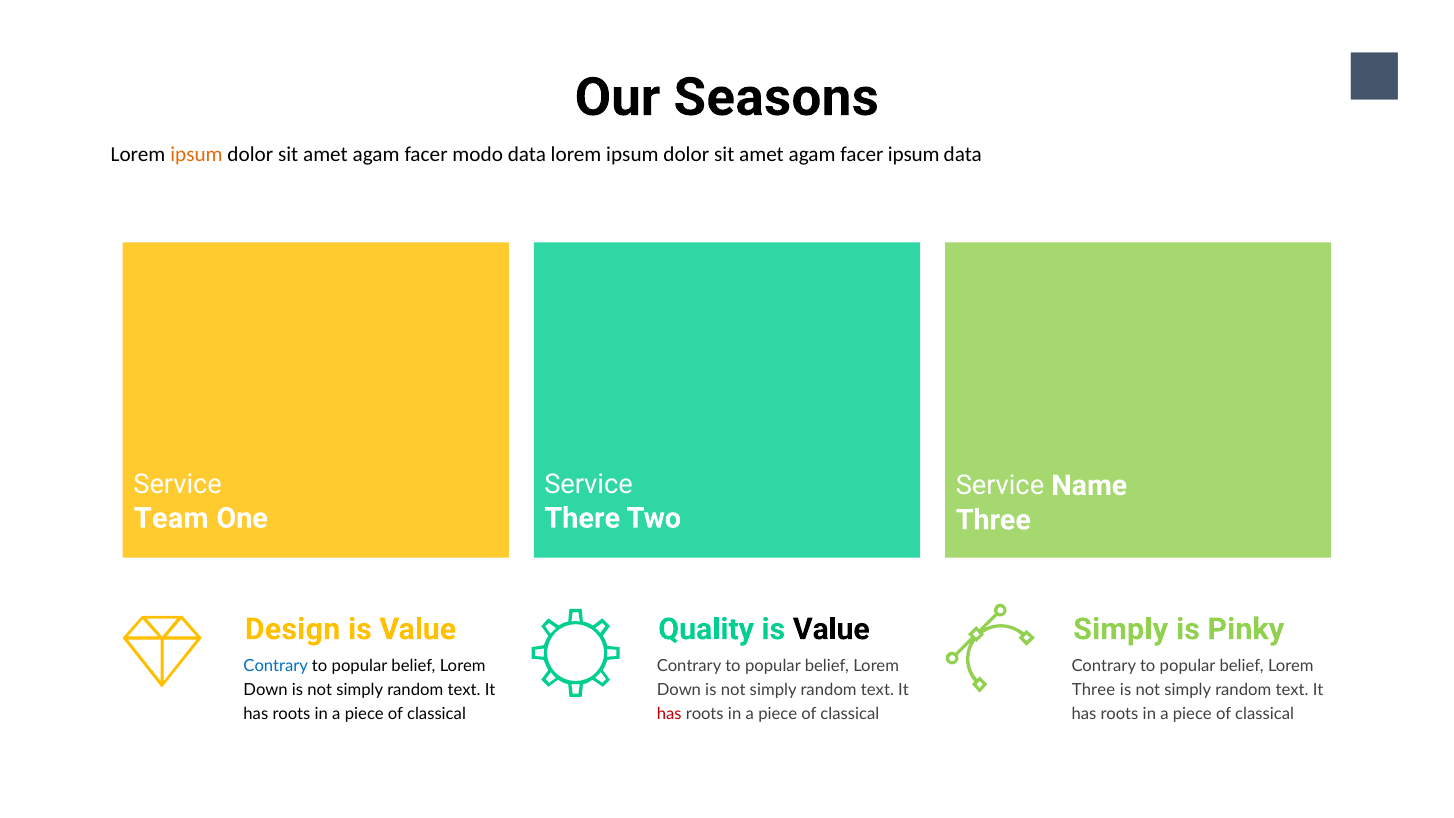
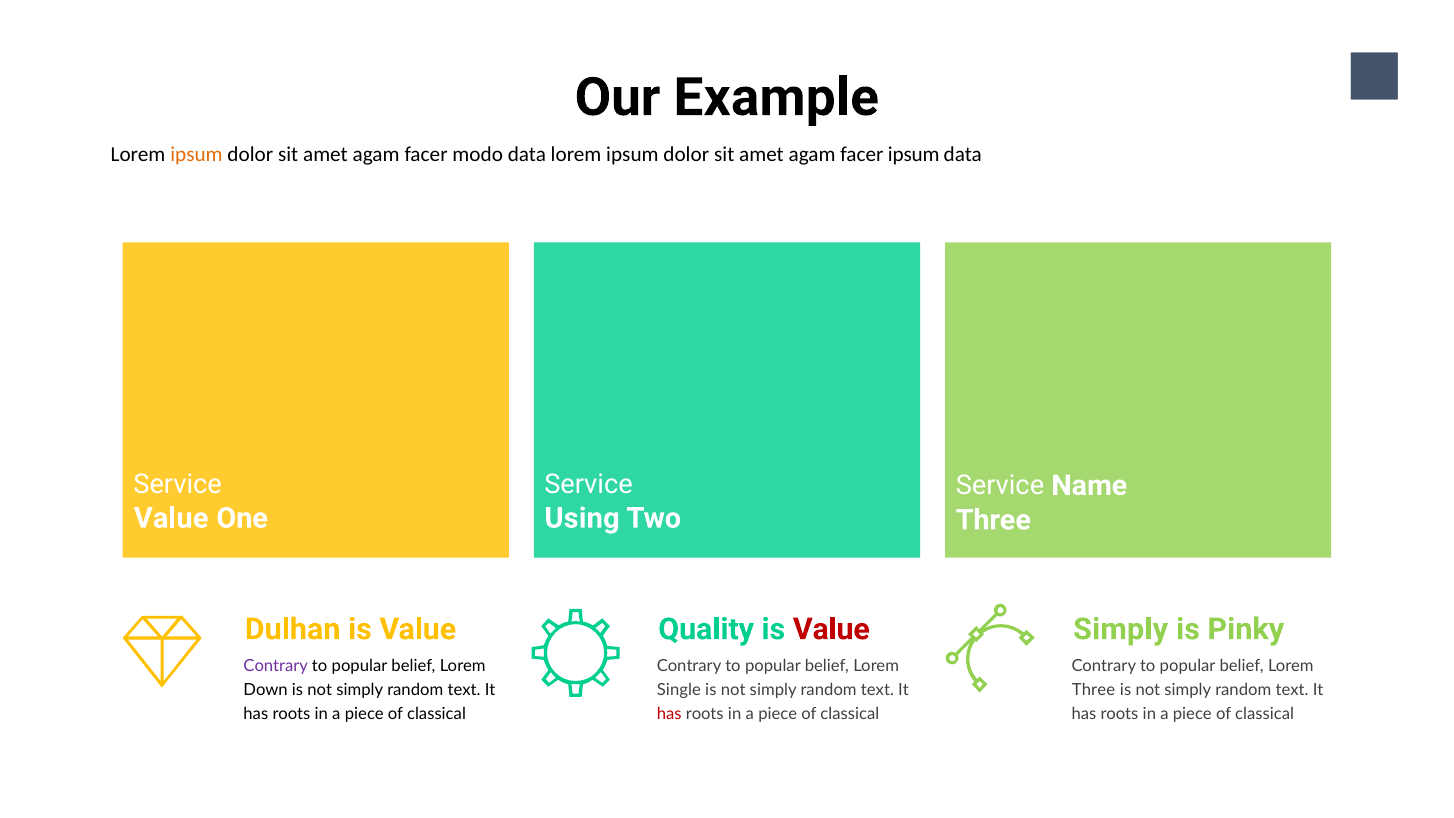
Seasons: Seasons -> Example (776, 98)
Team: Team -> Value (171, 518)
There: There -> Using (582, 518)
Design: Design -> Dulhan (293, 629)
Value colour: black -> red (831, 629)
Contrary colour: blue -> purple (276, 666)
Down: Down -> Single (679, 690)
